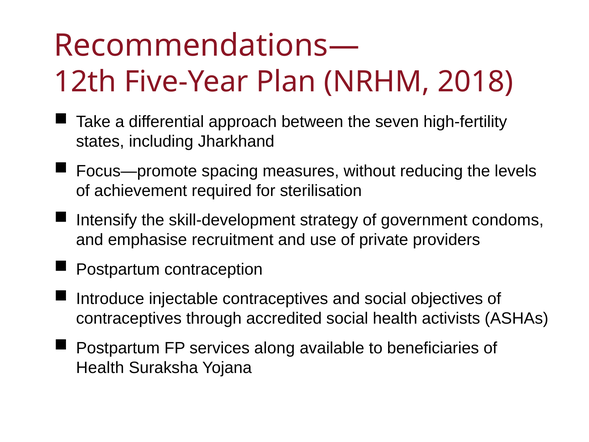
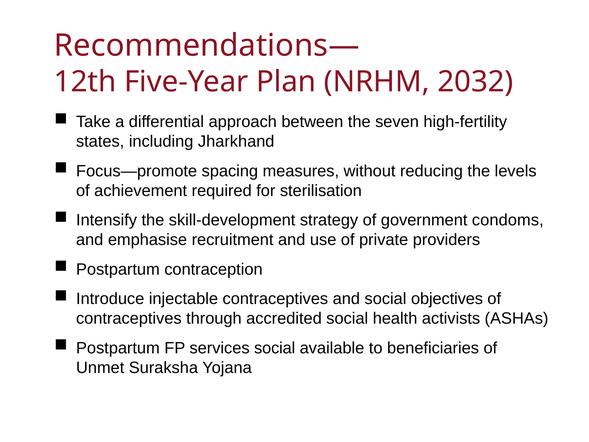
2018: 2018 -> 2032 (475, 82)
services along: along -> social (275, 348)
Health: Health -> Unmet (100, 367)
